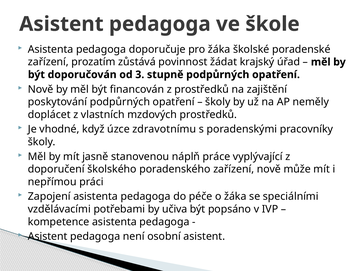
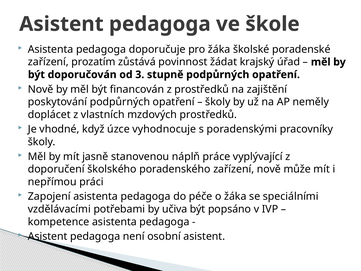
zdravotnímu: zdravotnímu -> vyhodnocuje (164, 129)
